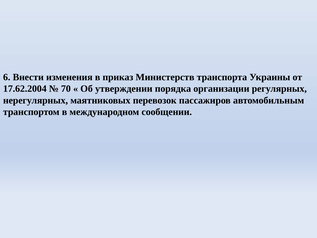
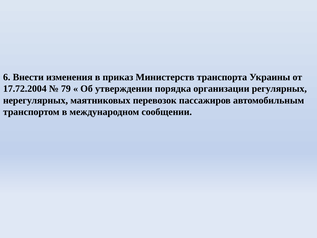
17.62.2004: 17.62.2004 -> 17.72.2004 (25, 89)
70: 70 -> 79 (66, 89)
